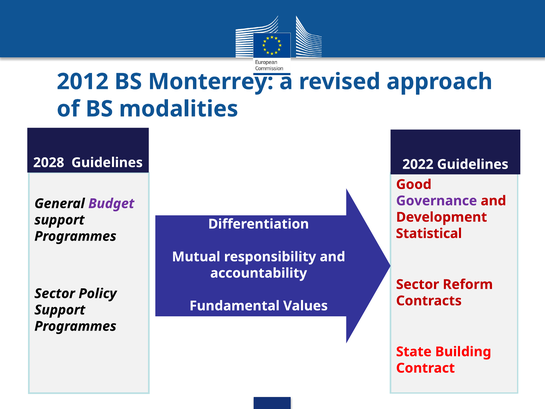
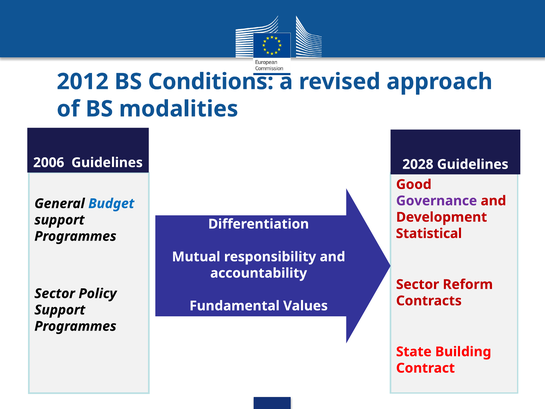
Monterrey: Monterrey -> Conditions (211, 82)
2028: 2028 -> 2006 (49, 163)
2022: 2022 -> 2028 (418, 164)
Budget colour: purple -> blue (111, 203)
